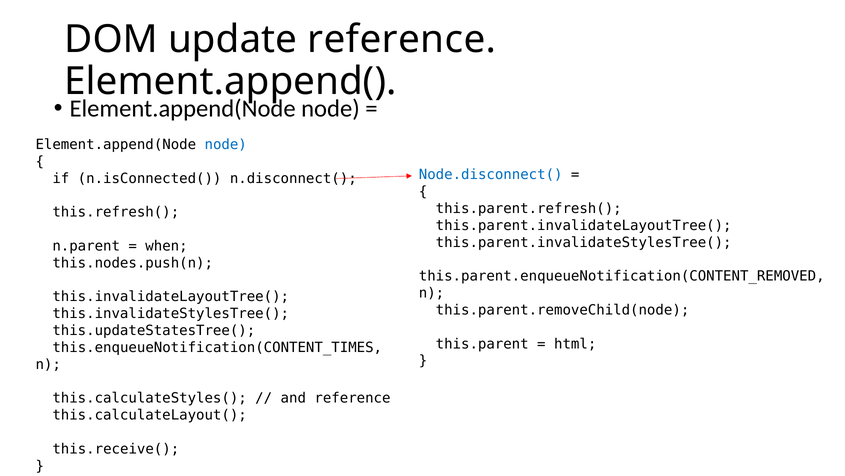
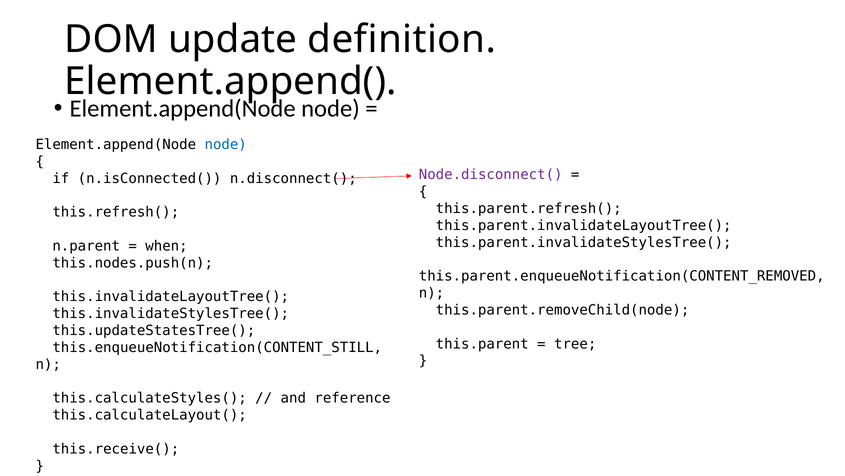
update reference: reference -> definition (402, 39)
Node.disconnect( colour: blue -> purple (491, 174)
html: html -> tree (575, 343)
this.enqueueNotification(CONTENT_TIMES: this.enqueueNotification(CONTENT_TIMES -> this.enqueueNotification(CONTENT_STILL (217, 347)
